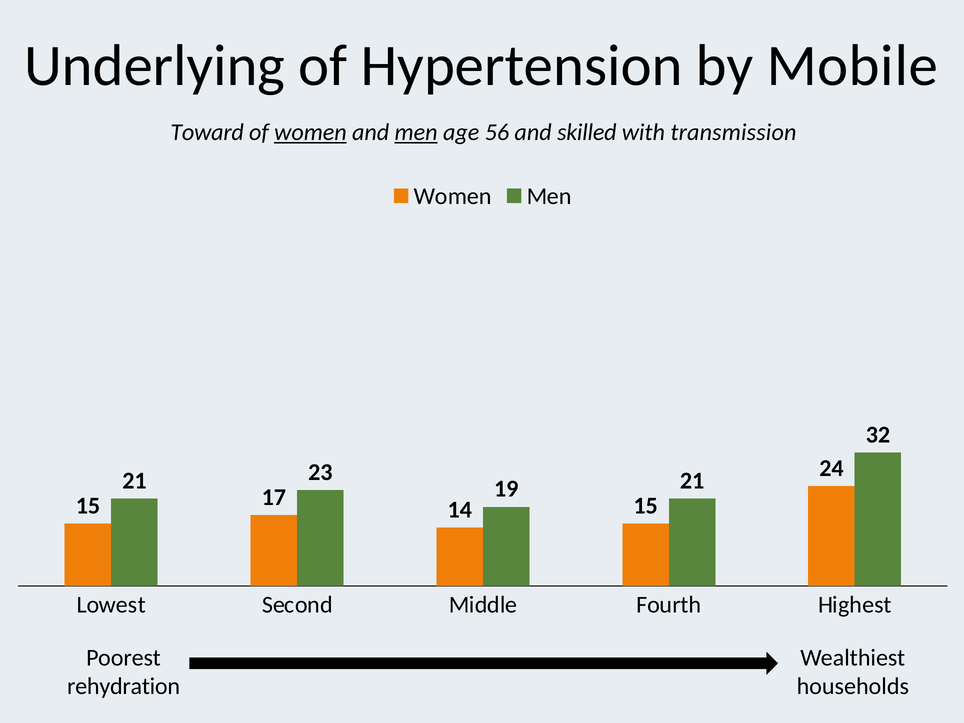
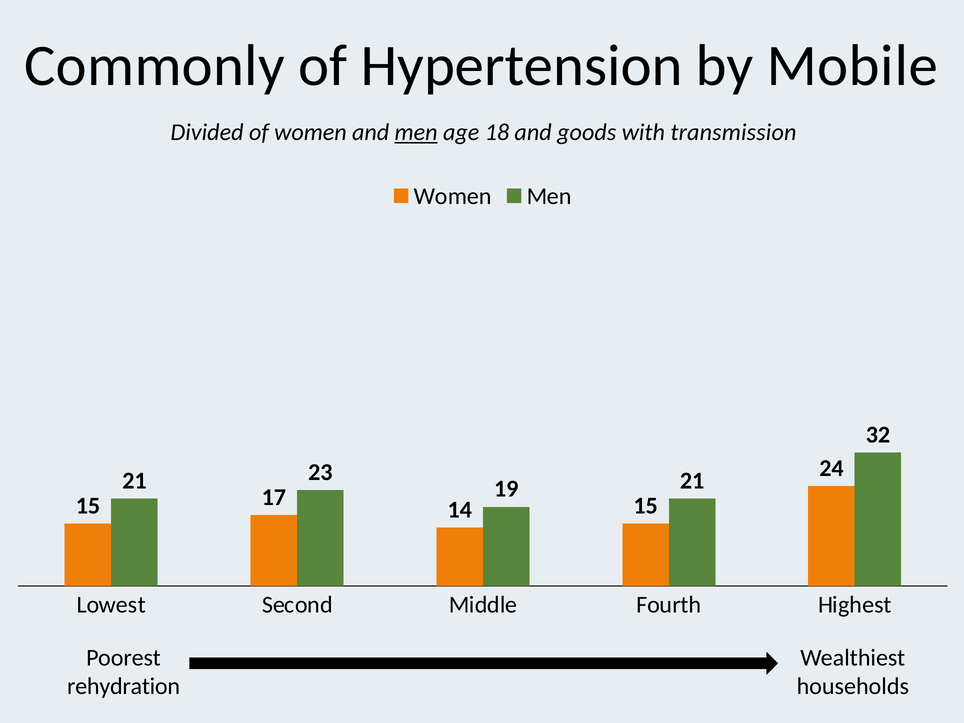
Underlying: Underlying -> Commonly (154, 66)
Toward: Toward -> Divided (207, 132)
women underline: present -> none (310, 132)
56: 56 -> 18 (497, 132)
skilled: skilled -> goods (587, 132)
